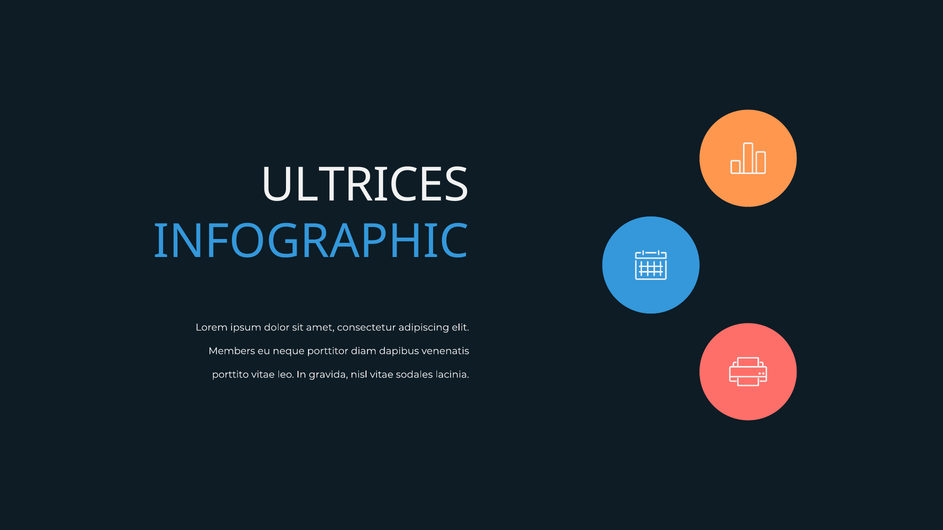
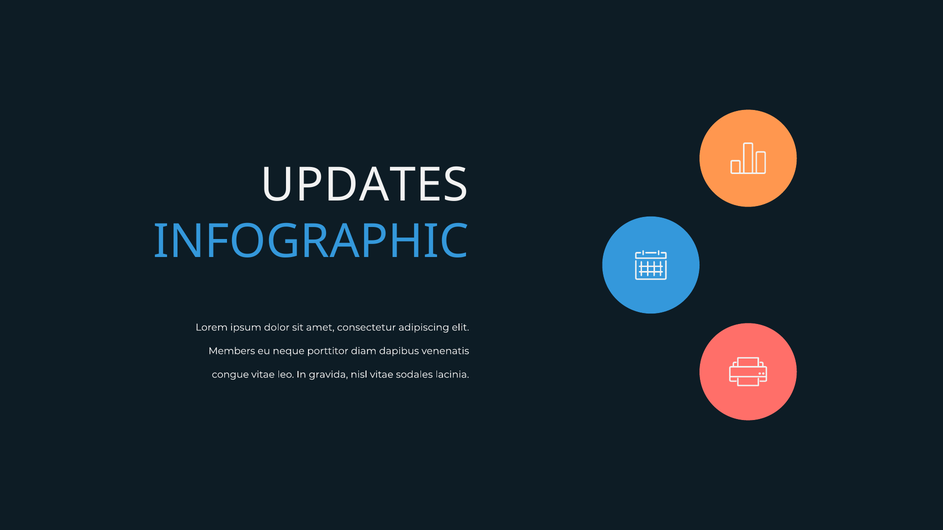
ULTRICES: ULTRICES -> UPDATES (365, 185)
porttito: porttito -> congue (230, 375)
